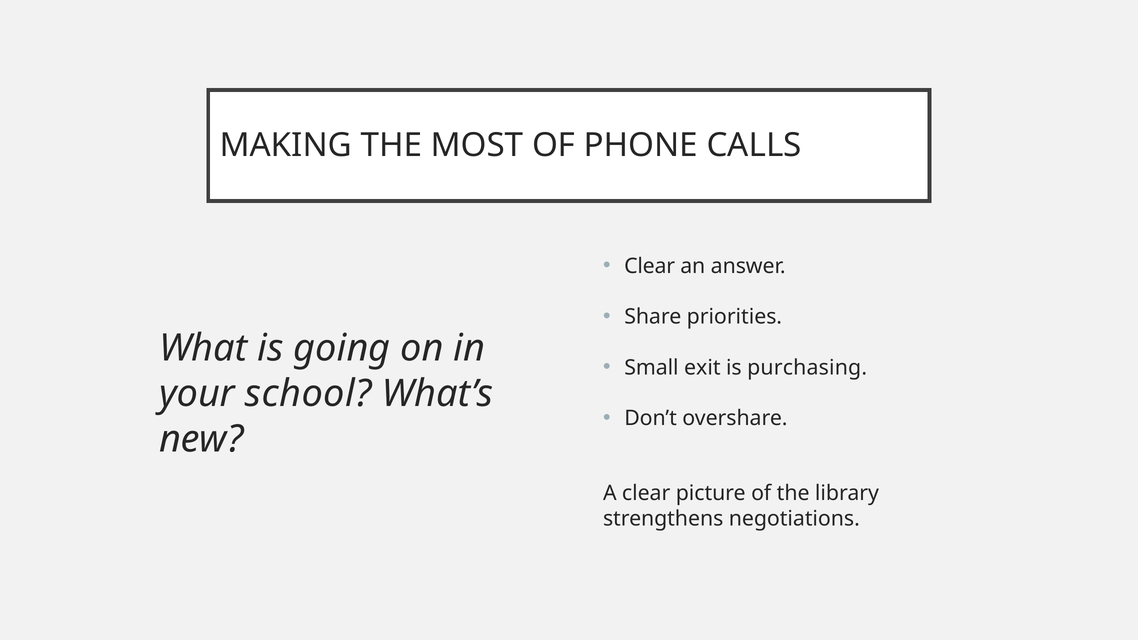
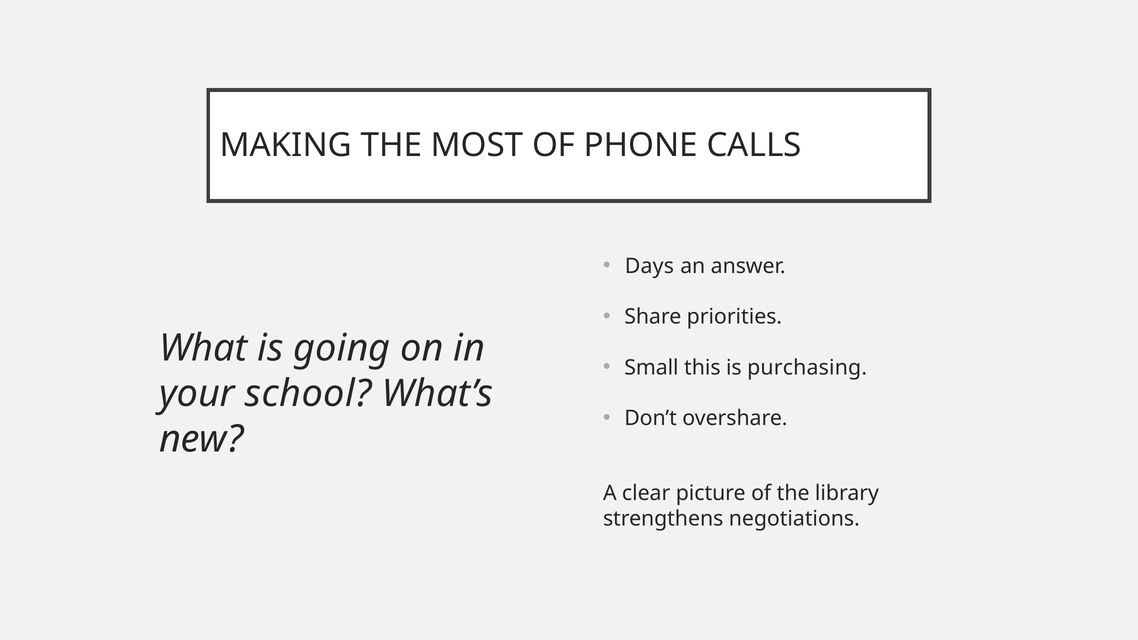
Clear: Clear -> Days (649, 266)
exit: exit -> this (702, 368)
